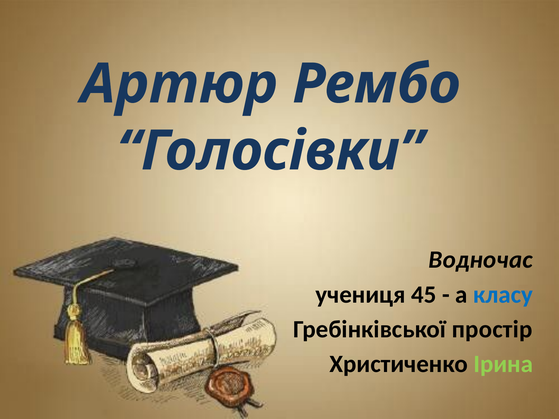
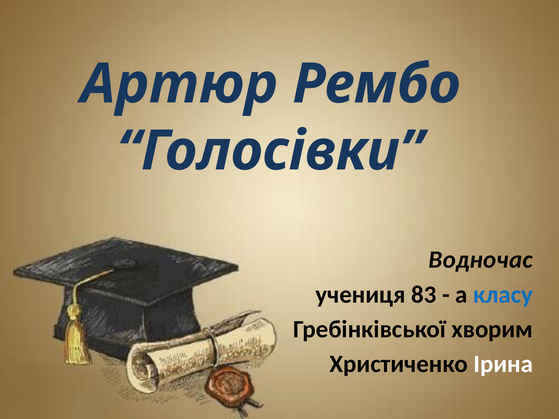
45: 45 -> 83 (424, 295)
простір: простір -> хворим (492, 329)
Ірина colour: light green -> white (503, 364)
